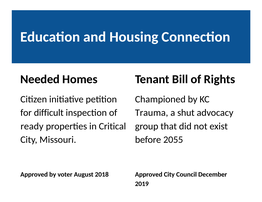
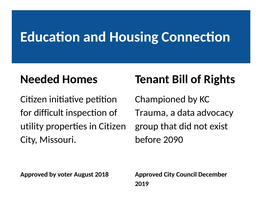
shut: shut -> data (186, 113)
ready: ready -> utility (32, 126)
in Critical: Critical -> Citizen (112, 126)
2055: 2055 -> 2090 (173, 140)
